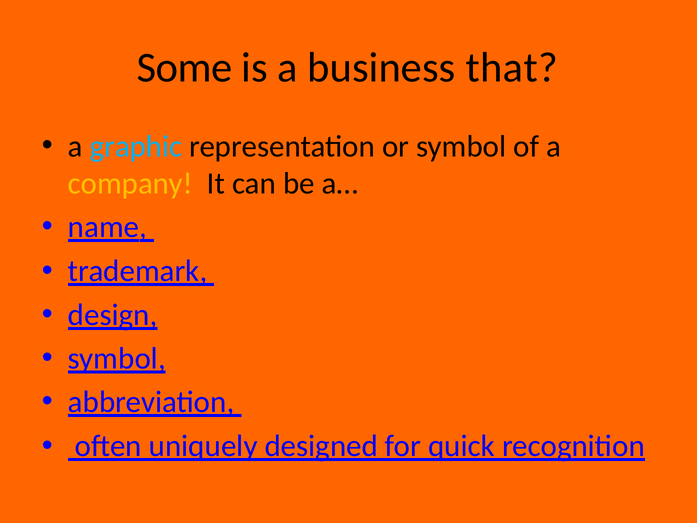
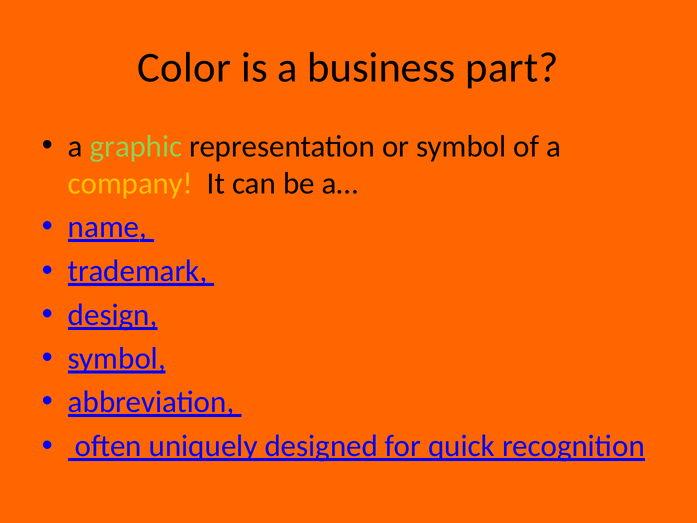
Some: Some -> Color (184, 67)
that: that -> part (512, 67)
graphic colour: light blue -> light green (136, 146)
